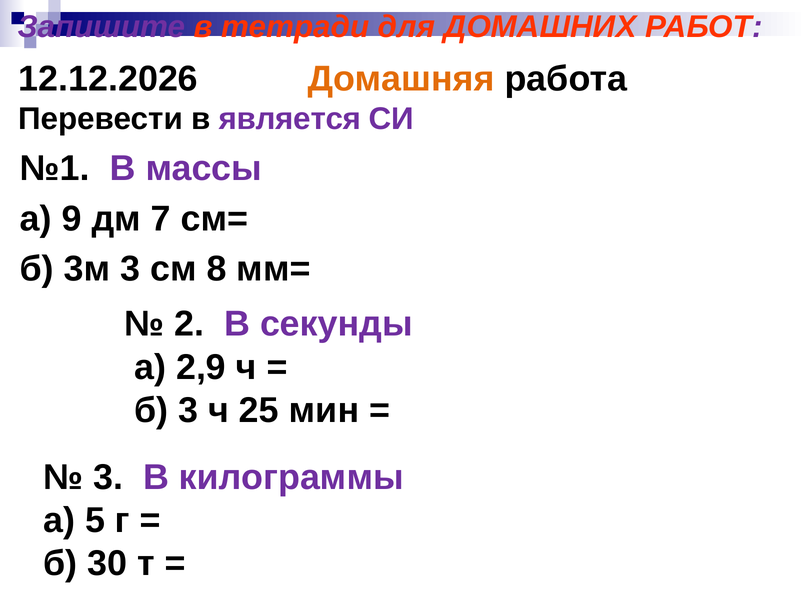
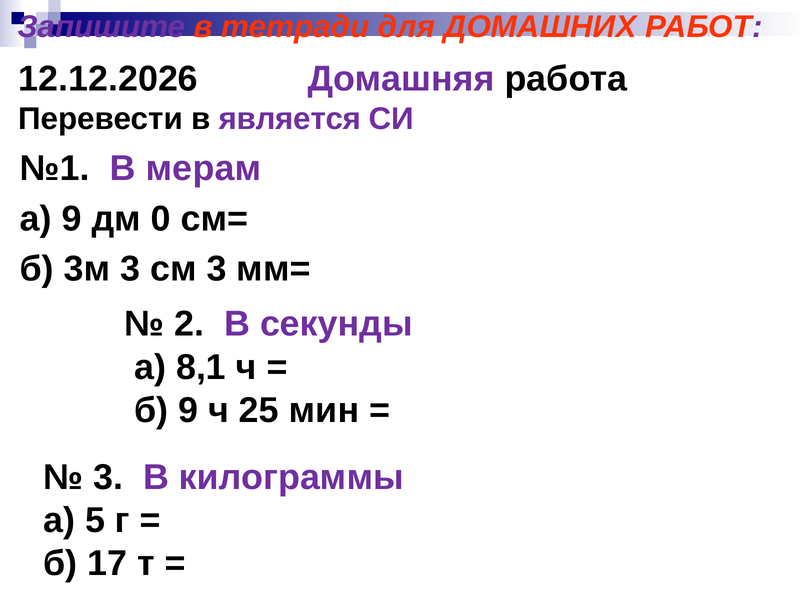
Домашняя colour: orange -> purple (401, 79)
массы: массы -> мерам (204, 169)
7: 7 -> 0 (161, 219)
см 8: 8 -> 3 (217, 269)
2,9: 2,9 -> 8,1 (201, 367)
б 3: 3 -> 9 (188, 410)
30: 30 -> 17 (107, 564)
